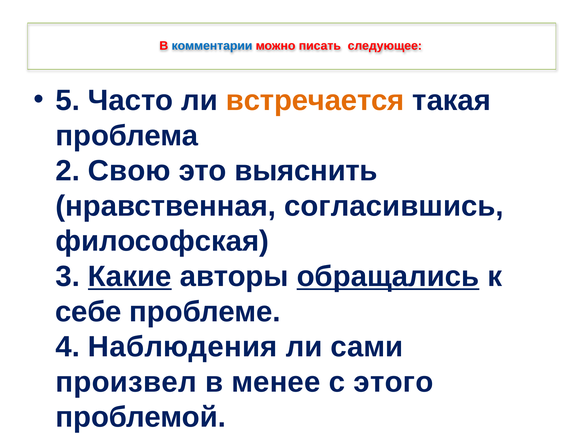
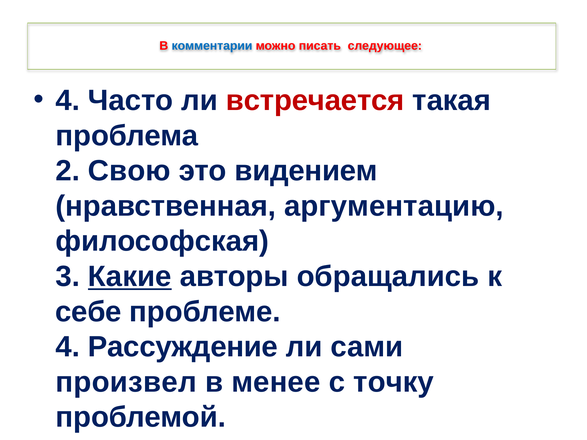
5: 5 -> 4 (68, 101)
встречается colour: orange -> red (315, 101)
выяснить: выяснить -> видением (306, 171)
согласившись: согласившись -> аргументацию (394, 206)
обращались underline: present -> none (388, 277)
Наблюдения: Наблюдения -> Рассуждение (183, 347)
этого: этого -> точку (394, 382)
